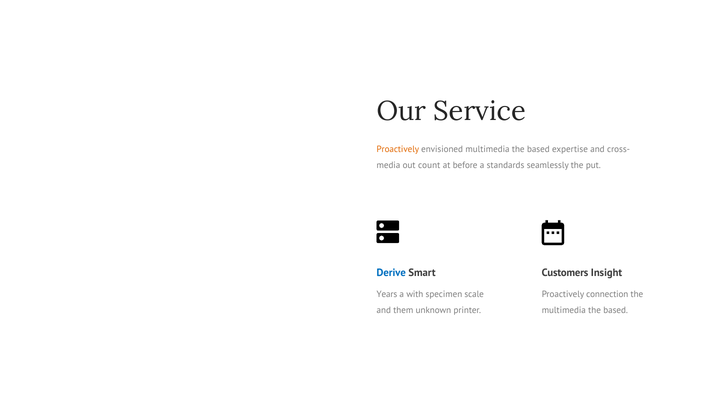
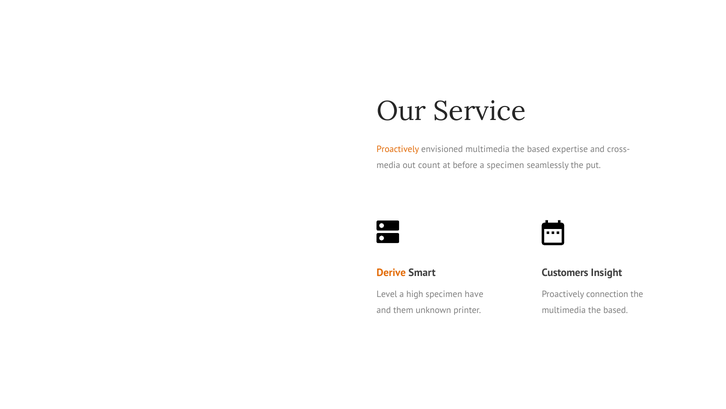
a standards: standards -> specimen (505, 165)
Derive colour: blue -> orange (391, 272)
Years: Years -> Level (387, 294)
with: with -> high (415, 294)
scale: scale -> have (474, 294)
